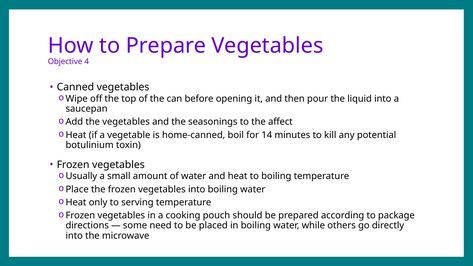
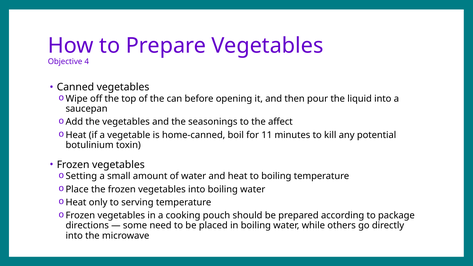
14: 14 -> 11 (267, 135)
Usually: Usually -> Setting (81, 176)
